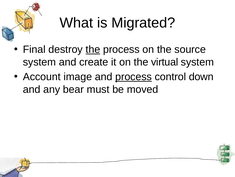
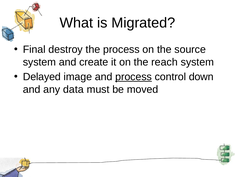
the underline: present -> none (93, 49)
virtual: virtual -> reach (165, 62)
Account: Account -> Delayed (42, 76)
bear: bear -> data (73, 89)
